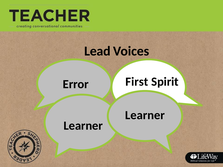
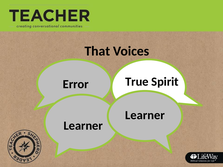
Lead: Lead -> That (97, 51)
First: First -> True (137, 82)
